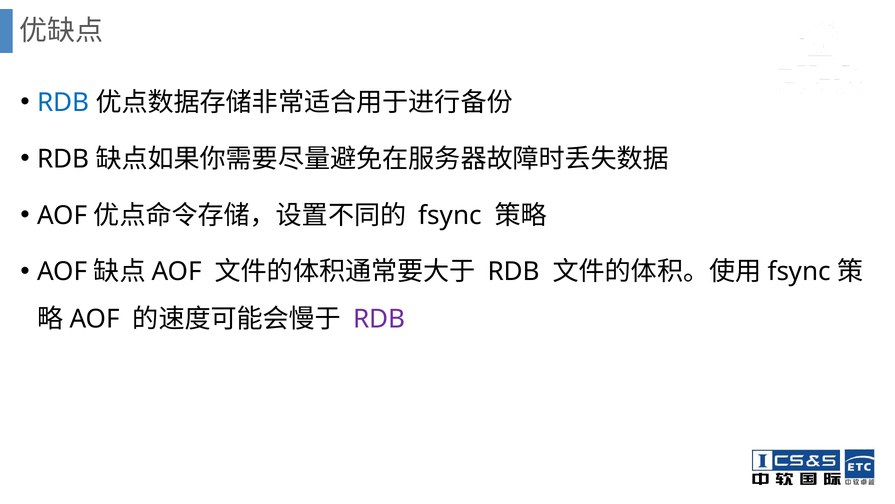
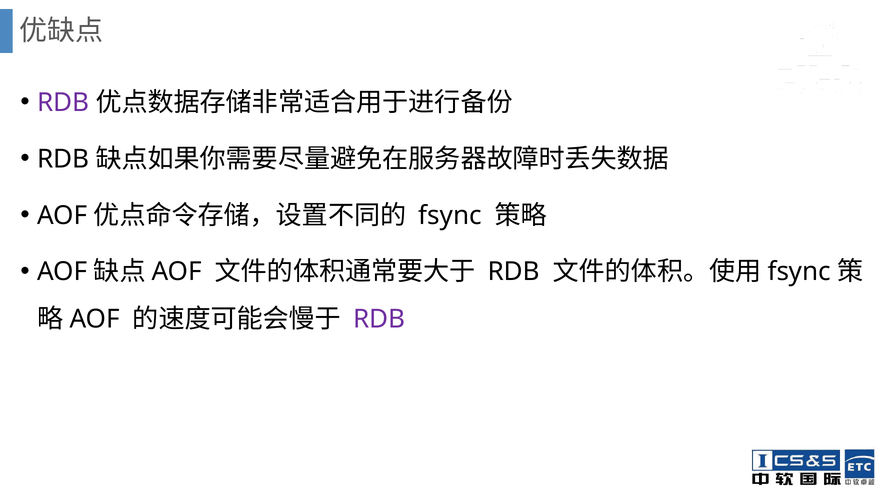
RDB colour: blue -> purple (63, 103)
